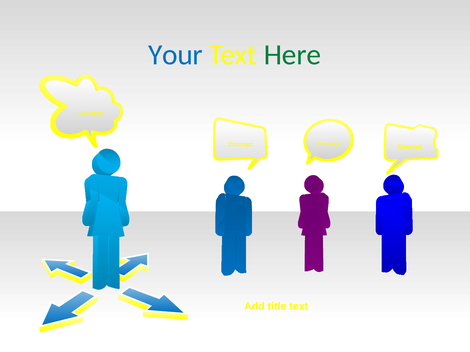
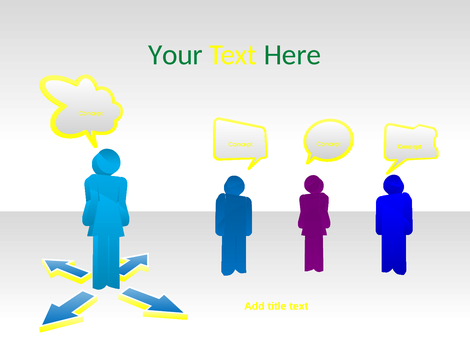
Your colour: blue -> green (176, 55)
